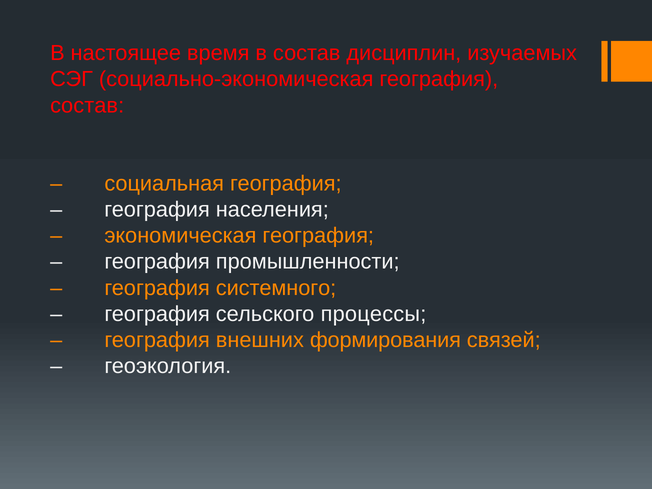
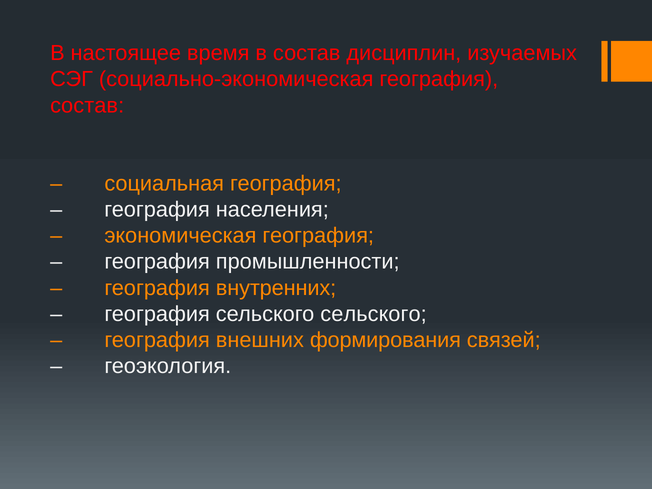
системного: системного -> внутренних (276, 288)
сельского процессы: процессы -> сельского (374, 314)
